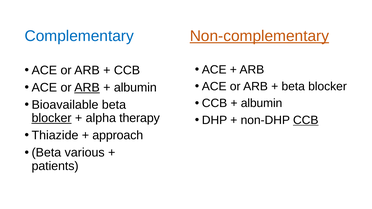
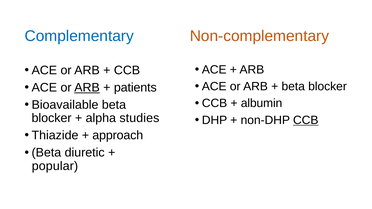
Non-complementary underline: present -> none (259, 36)
albumin: albumin -> patients (135, 88)
blocker underline: present -> none (52, 118)
therapy: therapy -> studies (139, 118)
various: various -> diuretic (85, 153)
patients: patients -> popular (55, 166)
